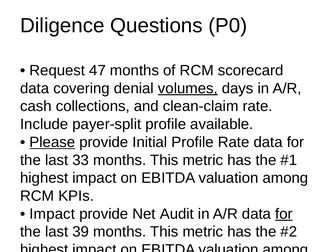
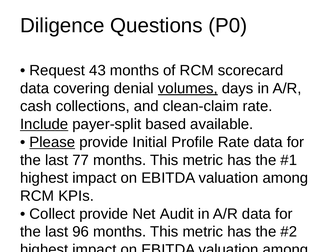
47: 47 -> 43 (98, 70)
Include underline: none -> present (44, 124)
payer-split profile: profile -> based (166, 124)
33: 33 -> 77 (81, 160)
Impact: Impact -> Collect (52, 214)
for underline: present -> none (284, 214)
39: 39 -> 96 (81, 232)
